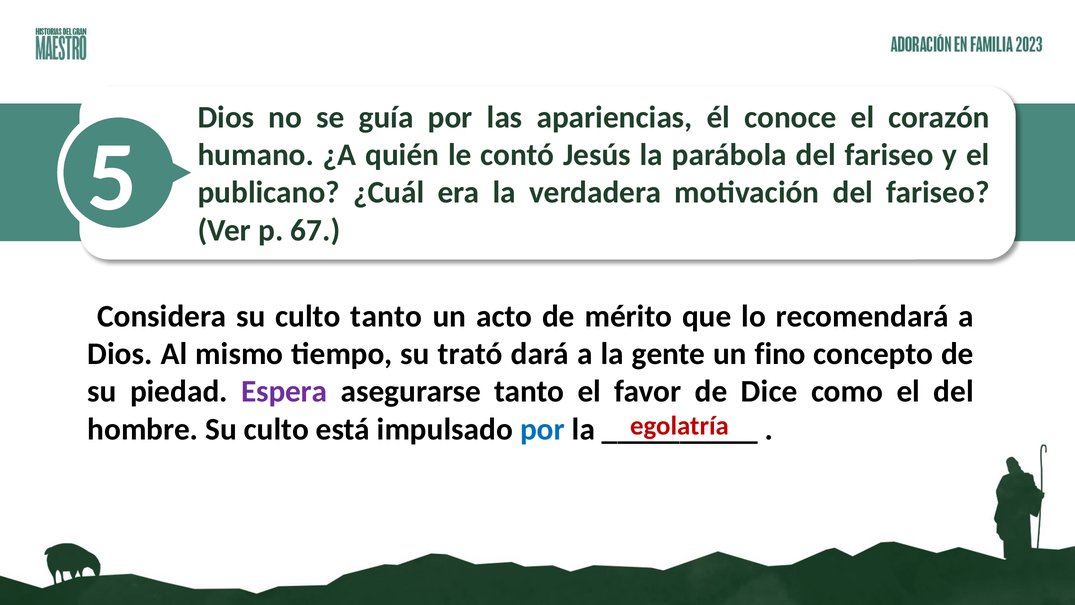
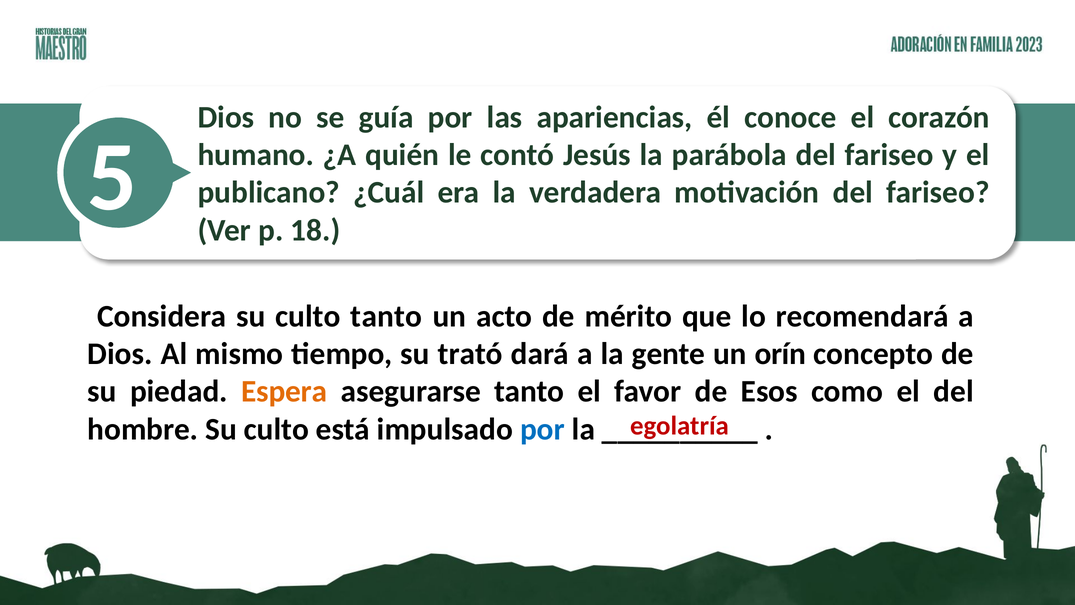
67: 67 -> 18 (315, 230)
fino: fino -> orín (780, 354)
Espera colour: purple -> orange (284, 391)
Dice: Dice -> Esos (769, 391)
